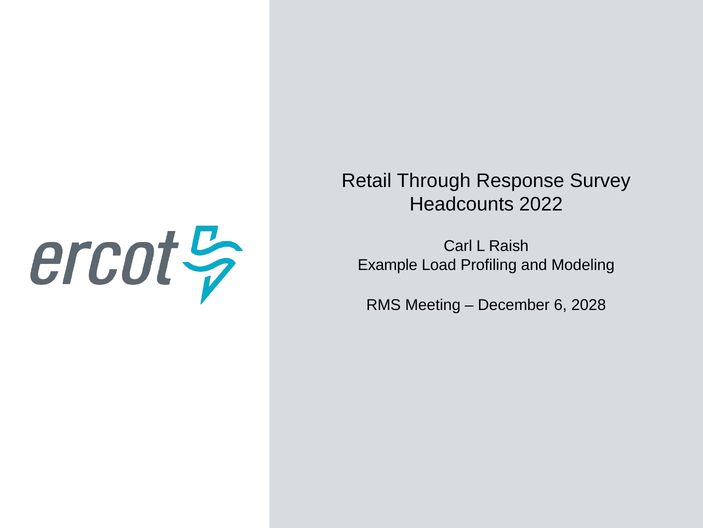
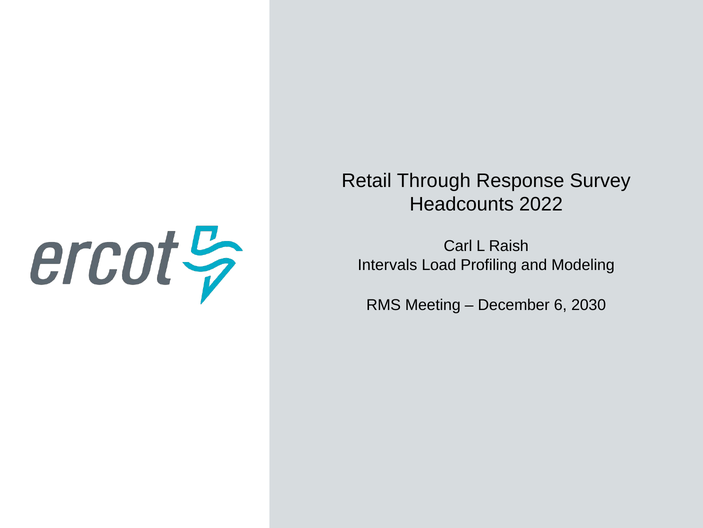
Example: Example -> Intervals (387, 265)
2028: 2028 -> 2030 (589, 305)
